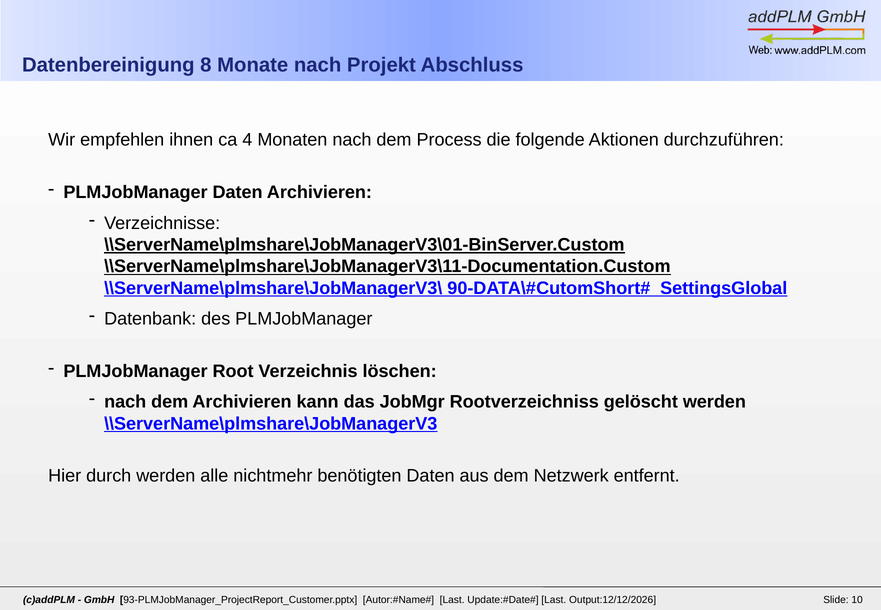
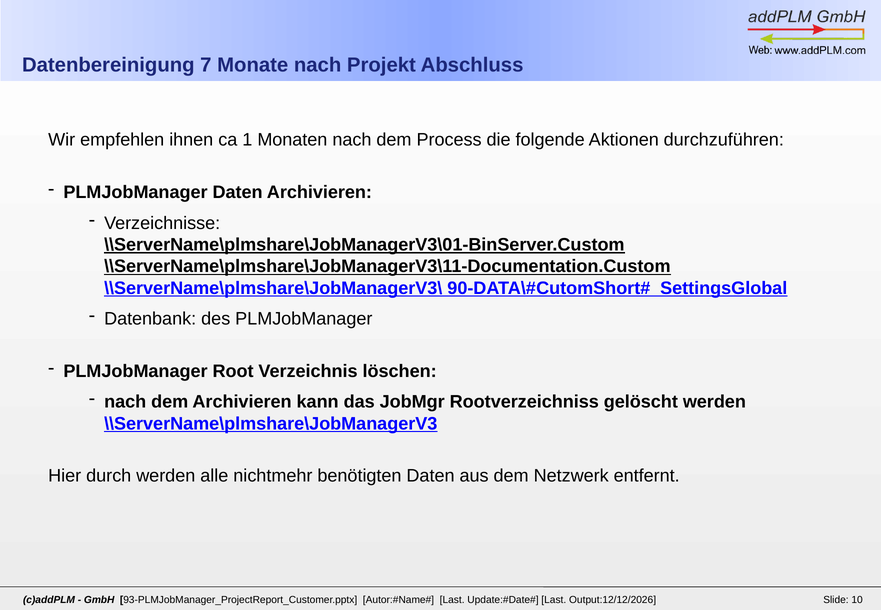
8: 8 -> 7 (206, 65)
4: 4 -> 1 (247, 140)
